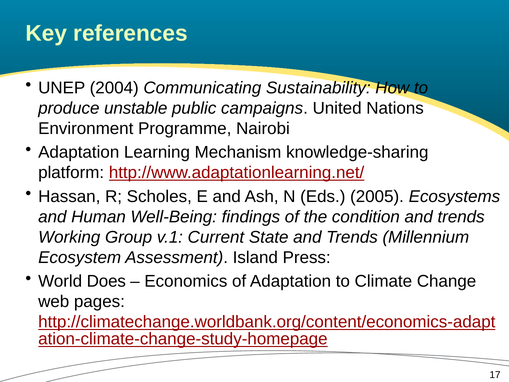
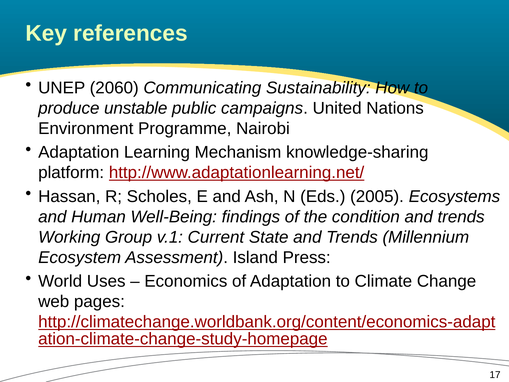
2004: 2004 -> 2060 (114, 88)
Does: Does -> Uses (106, 281)
